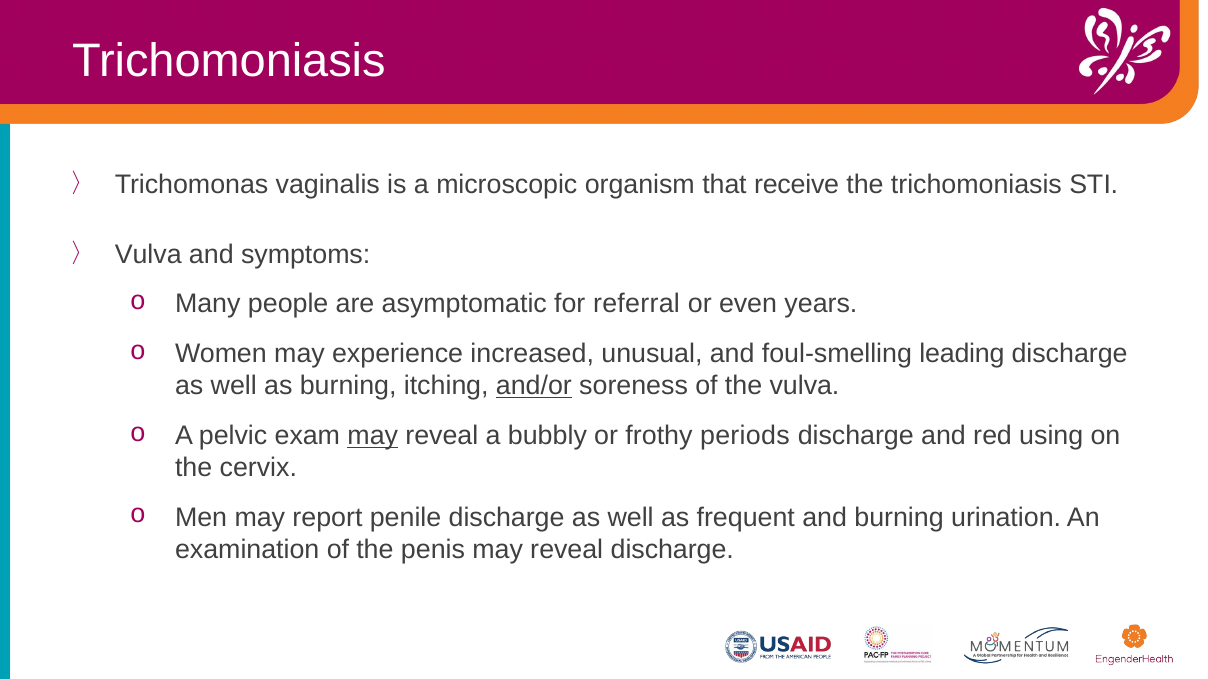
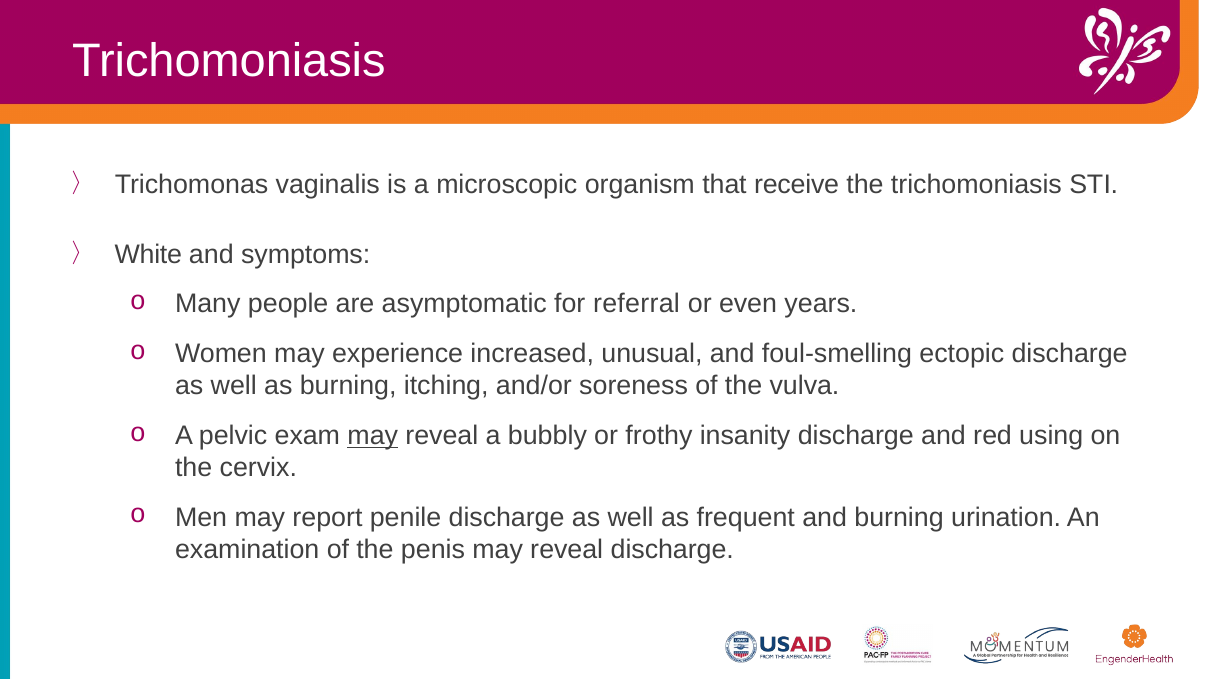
Vulva: Vulva -> White (148, 255)
leading: leading -> ectopic (962, 354)
and/or underline: present -> none (534, 386)
periods: periods -> insanity (745, 436)
